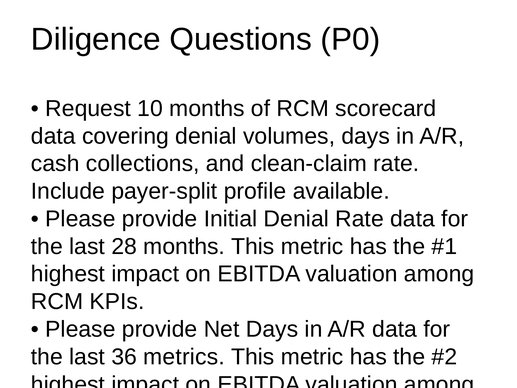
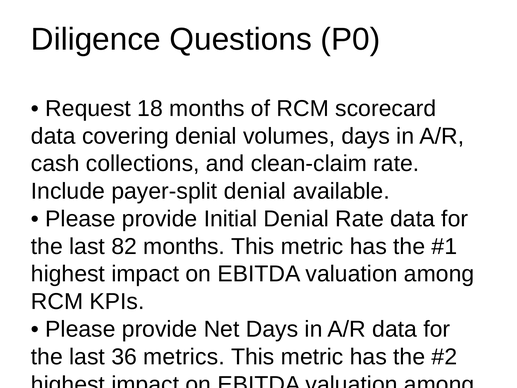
10: 10 -> 18 (150, 108)
payer-split profile: profile -> denial (255, 191)
28: 28 -> 82 (124, 246)
